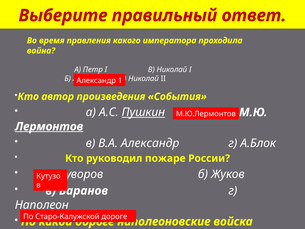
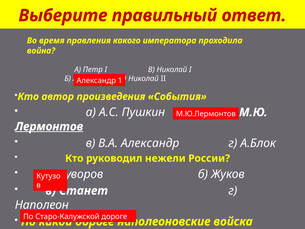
Пушкин underline: present -> none (143, 112)
пожаре: пожаре -> нежели (165, 158)
Баранов: Баранов -> Станет (84, 191)
